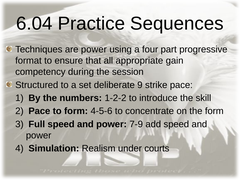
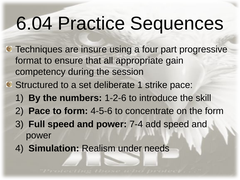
are power: power -> insure (94, 49)
deliberate 9: 9 -> 1 (140, 85)
1-2-2: 1-2-2 -> 1-2-6 (115, 98)
7-9: 7-9 -> 7-4 (136, 124)
courts: courts -> needs (157, 148)
